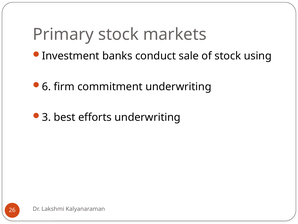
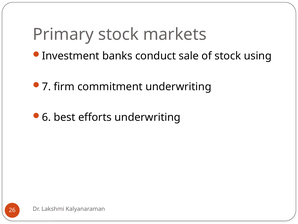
6: 6 -> 7 (46, 86)
3: 3 -> 6 (46, 117)
